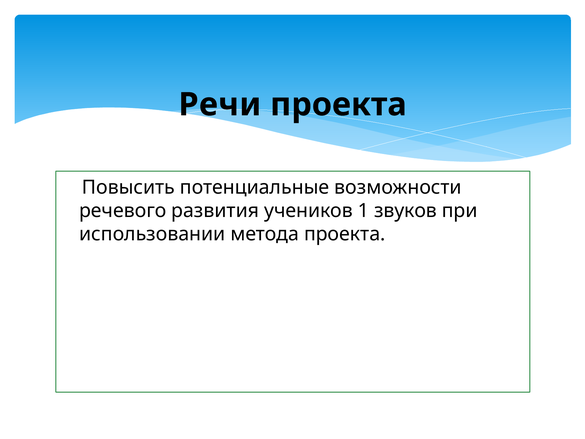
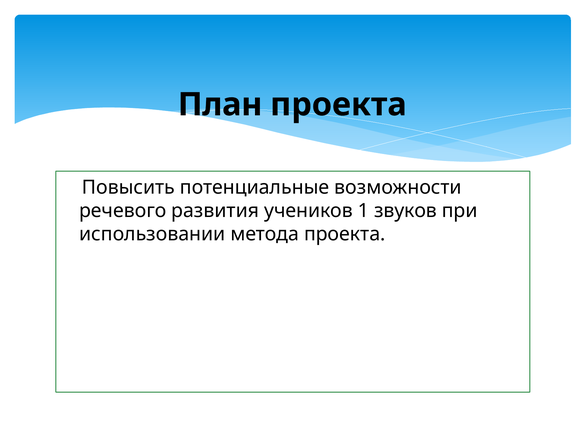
Речи: Речи -> План (220, 105)
